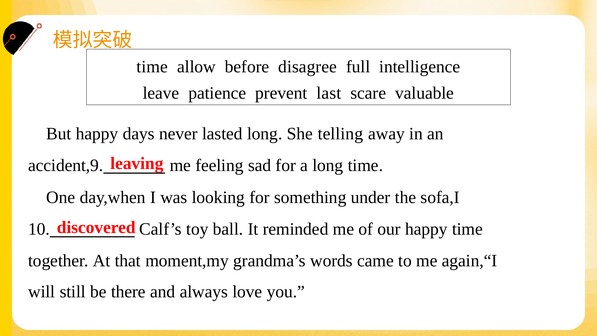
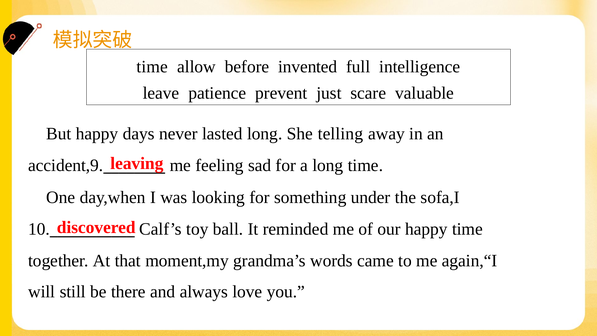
disagree: disagree -> invented (308, 67)
last: last -> just (329, 93)
